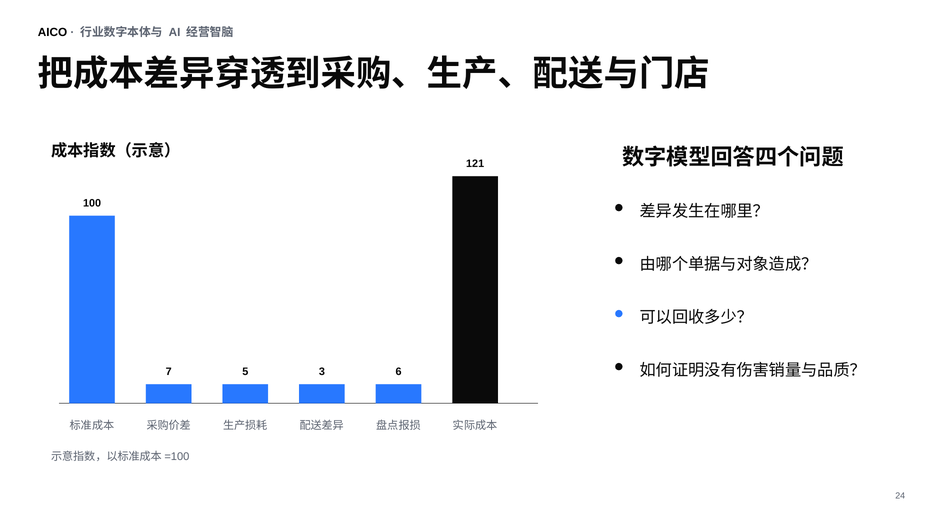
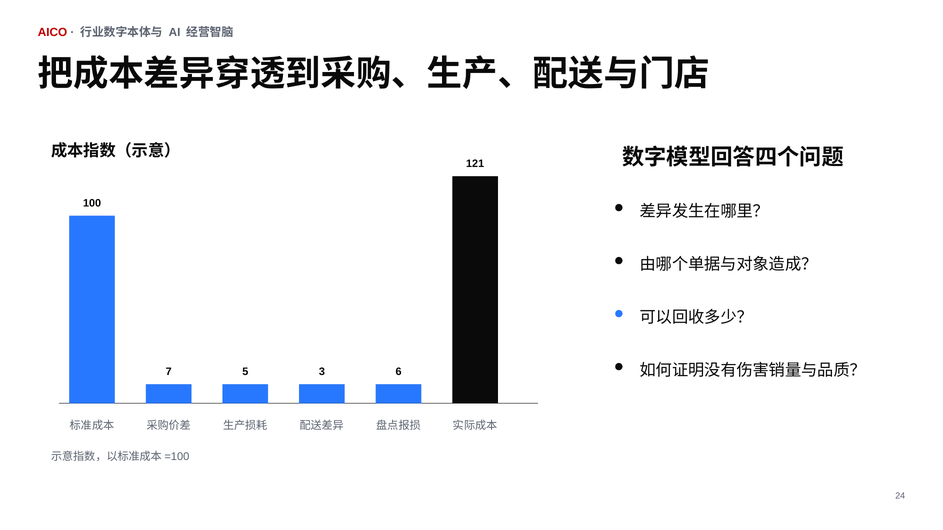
AICO colour: black -> red (53, 32)
